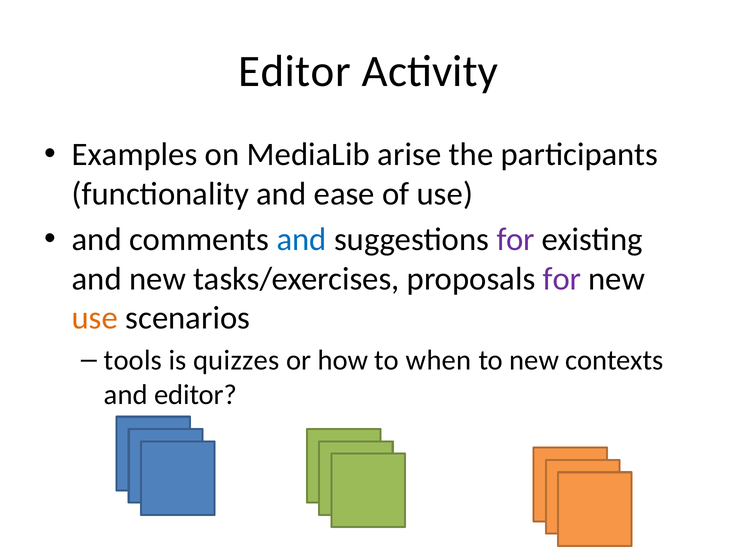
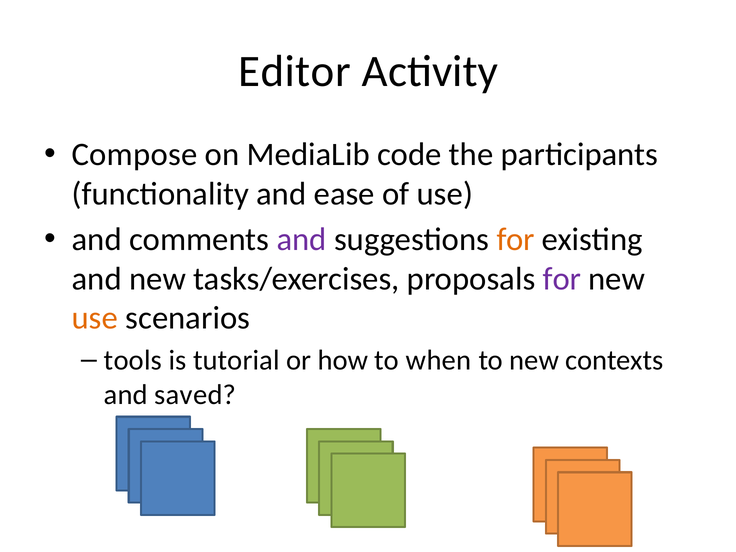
Examples: Examples -> Compose (135, 154)
arise: arise -> code (409, 154)
and colour: blue -> purple (302, 240)
for colour: purple -> orange (516, 240)
quizzes: quizzes -> tutorial (236, 360)
and editor: editor -> saved (195, 395)
